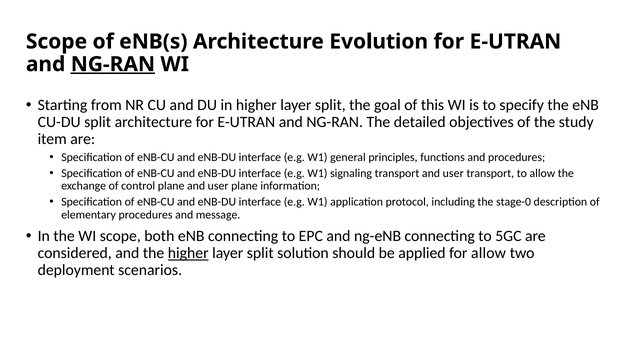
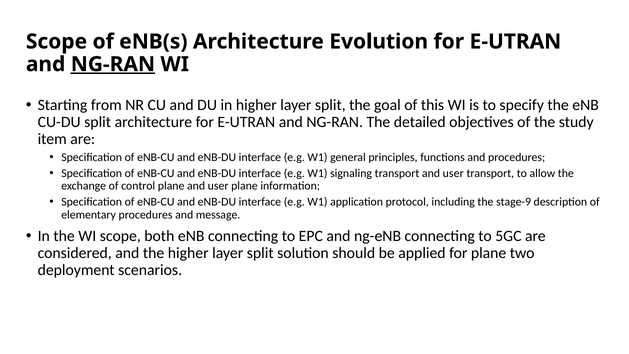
stage-0: stage-0 -> stage-9 (514, 202)
higher underline: present -> none (188, 253)
for allow: allow -> plane (489, 253)
